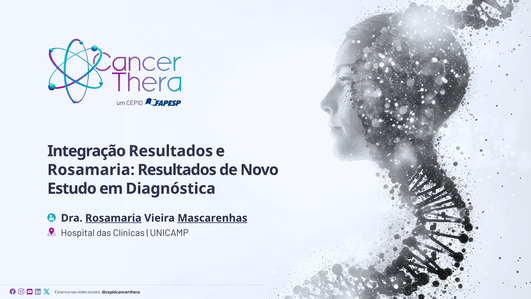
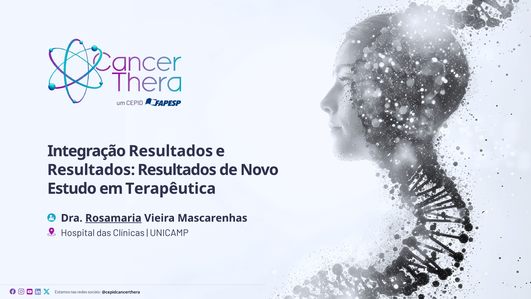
Rosamaria: Rosamaria -> Resultados (91, 170)
Diagnóstica: Diagnóstica -> Terapêutica (171, 188)
Mascarenhas underline: present -> none (212, 218)
